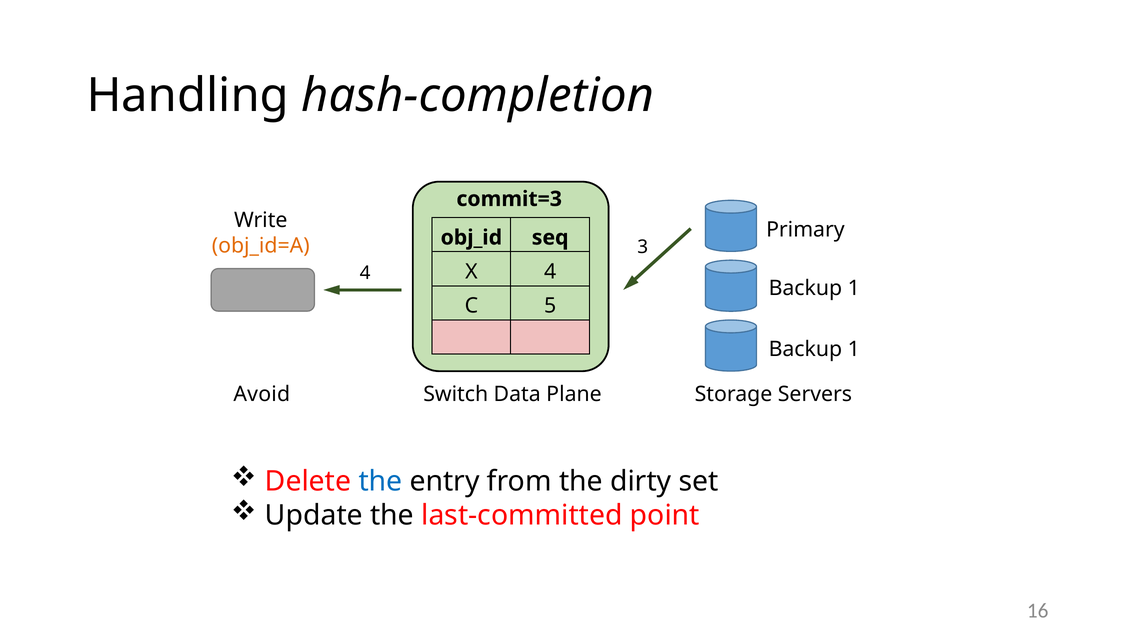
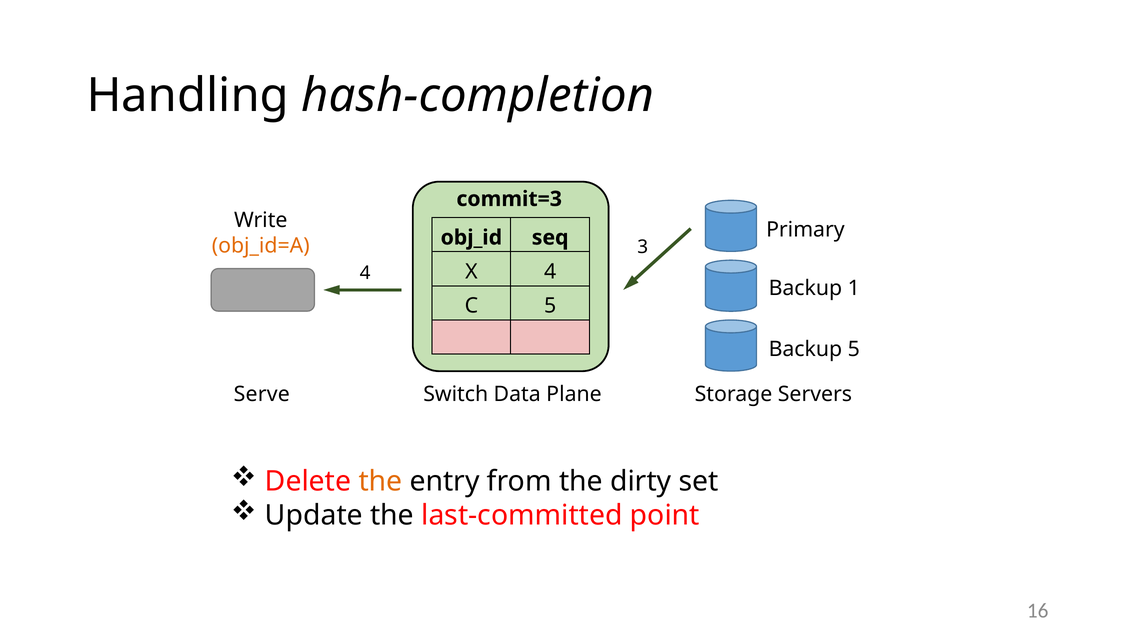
1: 1 -> 5 (854, 349)
Avoid: Avoid -> Serve (262, 394)
the colour: blue -> orange (380, 481)
